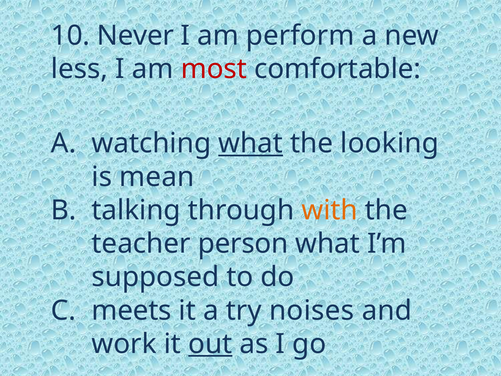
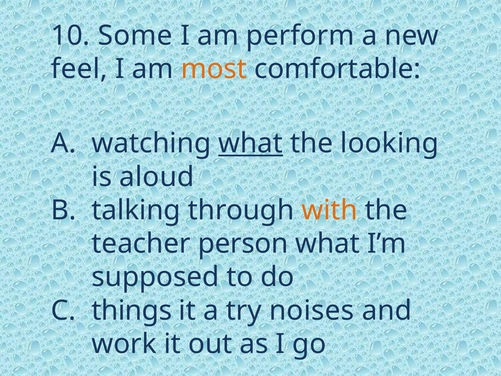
Never: Never -> Some (135, 36)
less: less -> feel (79, 69)
most colour: red -> orange (214, 69)
mean: mean -> aloud (157, 177)
meets: meets -> things (132, 310)
out underline: present -> none (210, 344)
